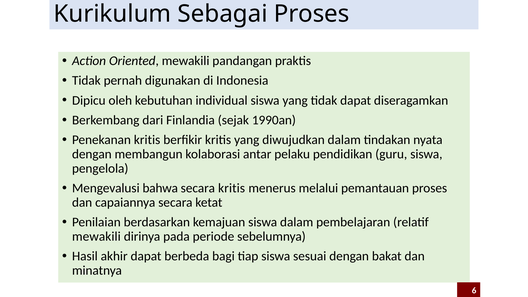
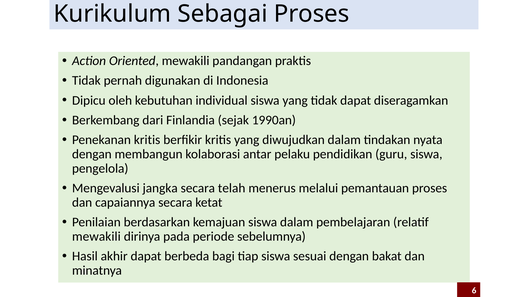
bahwa: bahwa -> jangka (160, 188)
secara kritis: kritis -> telah (232, 188)
